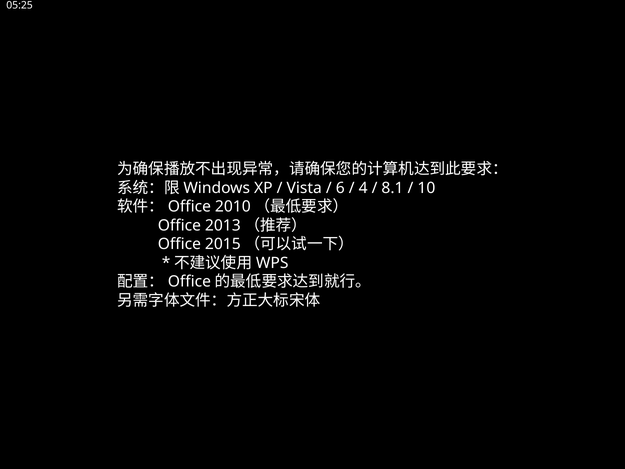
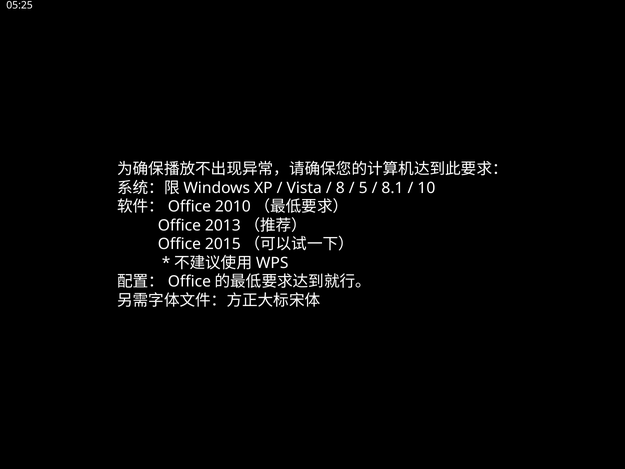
6: 6 -> 8 (340, 188)
4: 4 -> 5 (363, 188)
